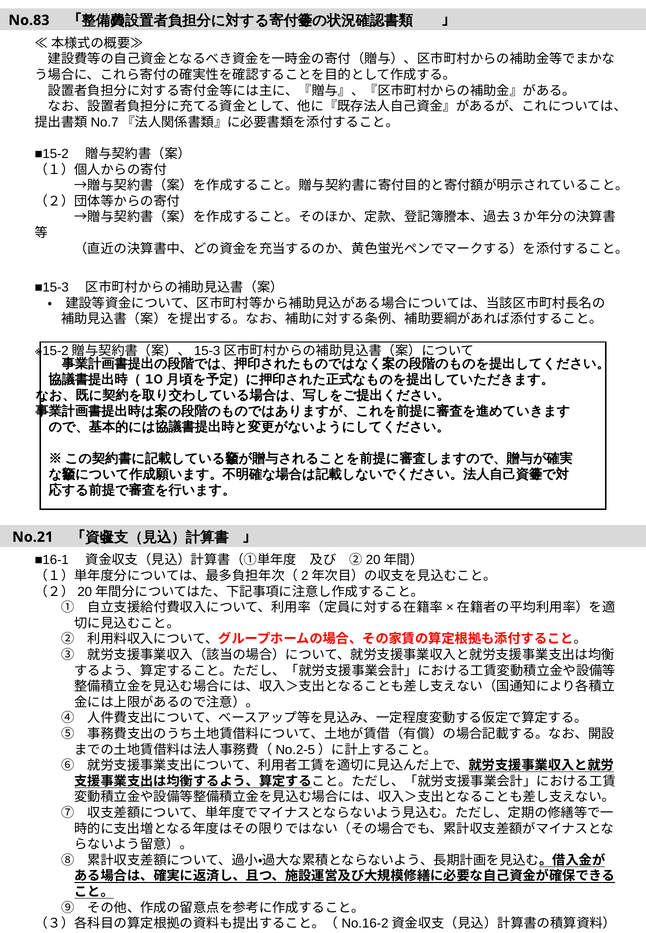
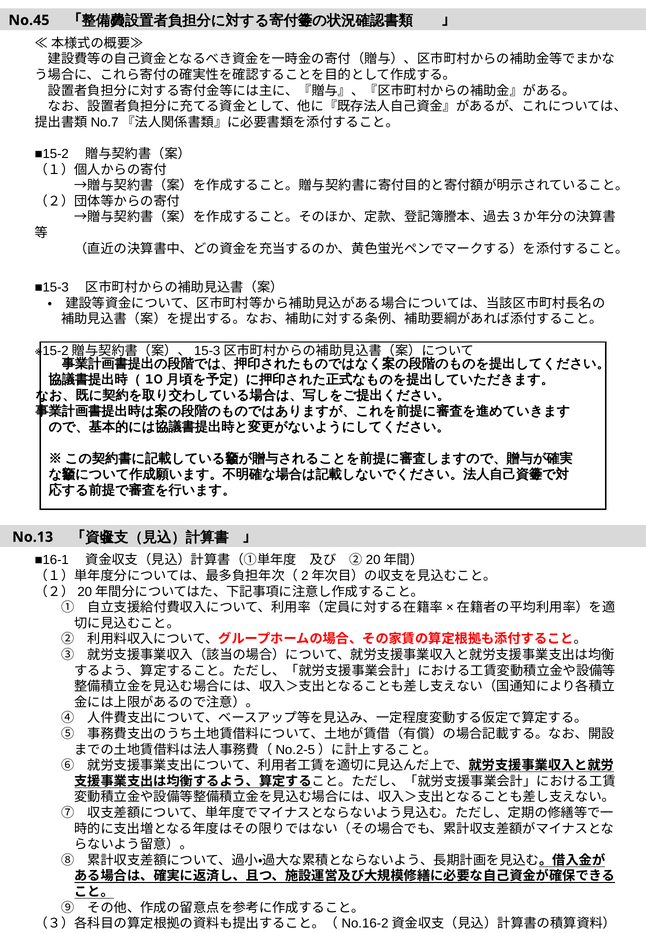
No.83: No.83 -> No.45 (29, 20)
No.21: No.21 -> No.13 (33, 537)
